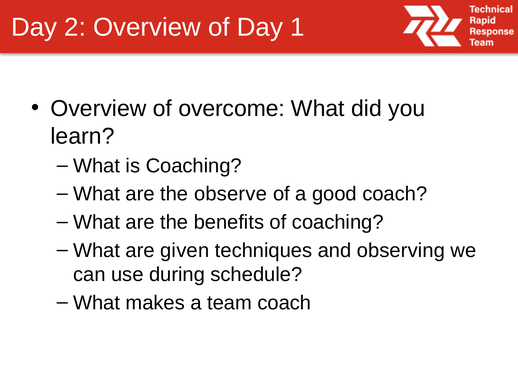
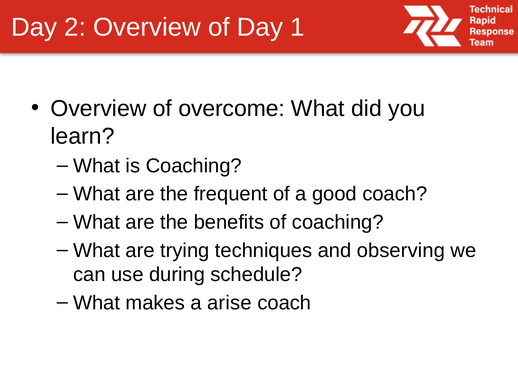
observe: observe -> frequent (231, 194)
given: given -> trying (185, 251)
team: team -> arise (229, 303)
